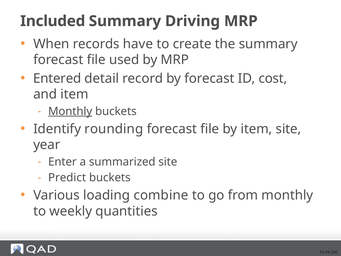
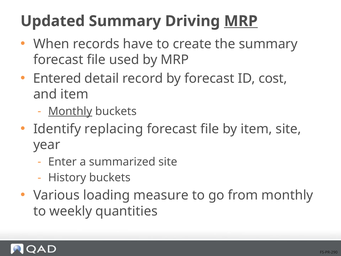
Included: Included -> Updated (53, 21)
MRP underline: none -> present (241, 21)
rounding: rounding -> replacing (114, 129)
Predict: Predict -> History (67, 178)
combine: combine -> measure (161, 195)
